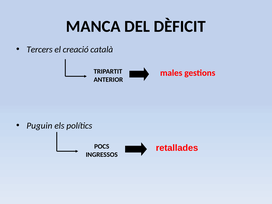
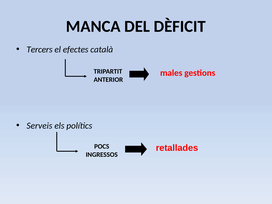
creació: creació -> efectes (76, 49)
Puguin: Puguin -> Serveis (39, 126)
